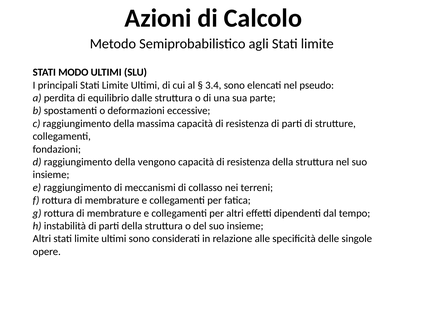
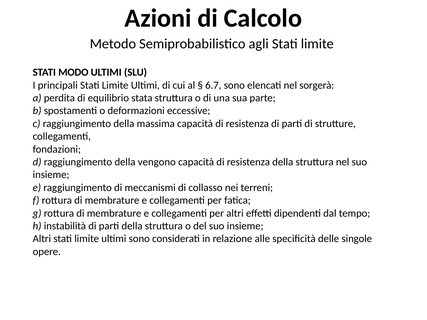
3.4: 3.4 -> 6.7 (213, 85)
pseudo: pseudo -> sorgerà (317, 85)
dalle: dalle -> stata (142, 98)
